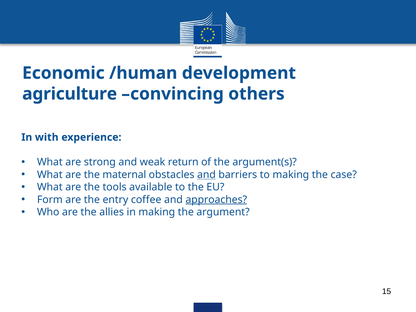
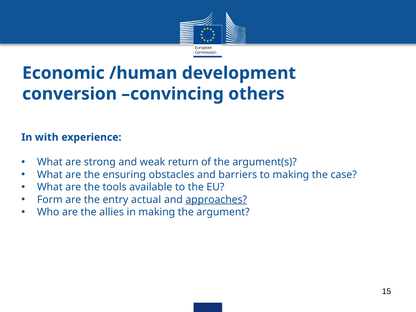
agriculture: agriculture -> conversion (70, 94)
maternal: maternal -> ensuring (124, 175)
and underline: present -> none (206, 175)
coffee: coffee -> actual (146, 200)
